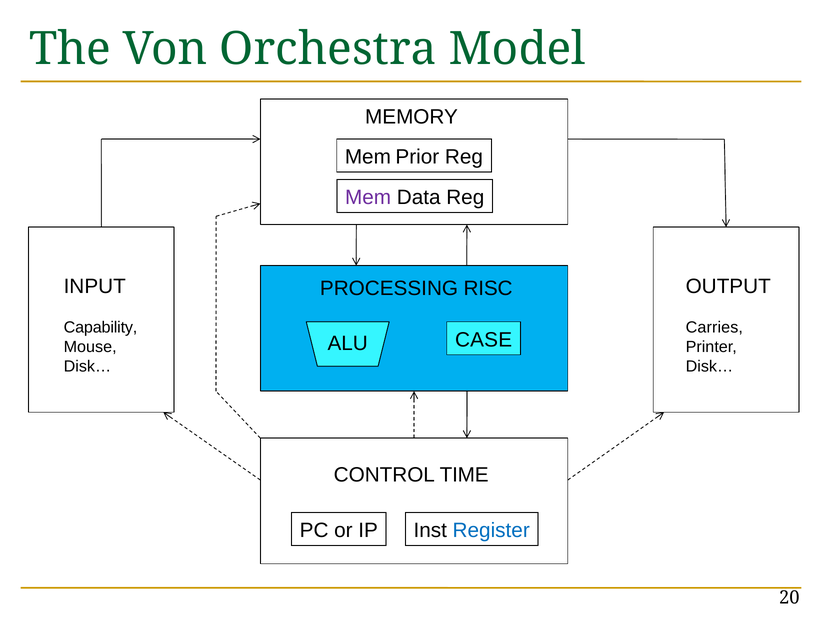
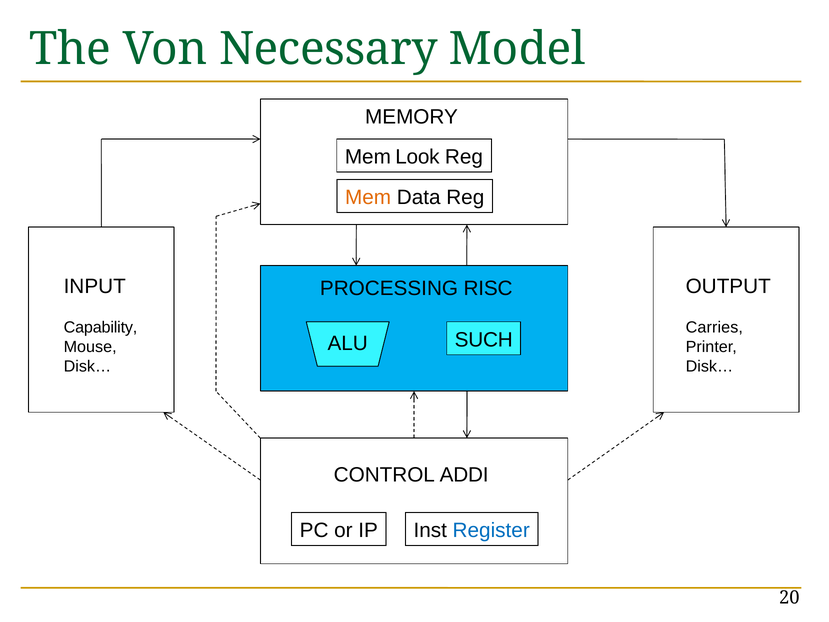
Orchestra: Orchestra -> Necessary (328, 49)
Prior: Prior -> Look (417, 157)
Mem colour: purple -> orange (368, 198)
CASE: CASE -> SUCH (484, 340)
TIME: TIME -> ADDI (464, 475)
